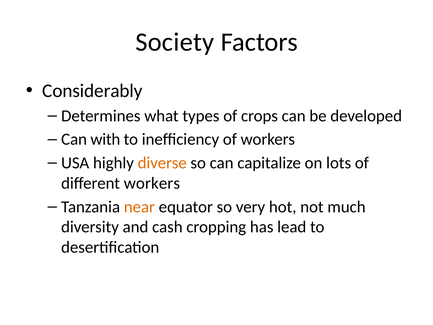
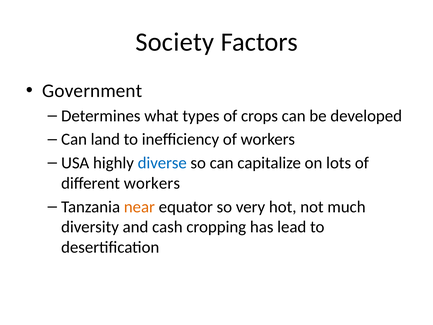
Considerably: Considerably -> Government (92, 91)
with: with -> land (105, 139)
diverse colour: orange -> blue (162, 163)
